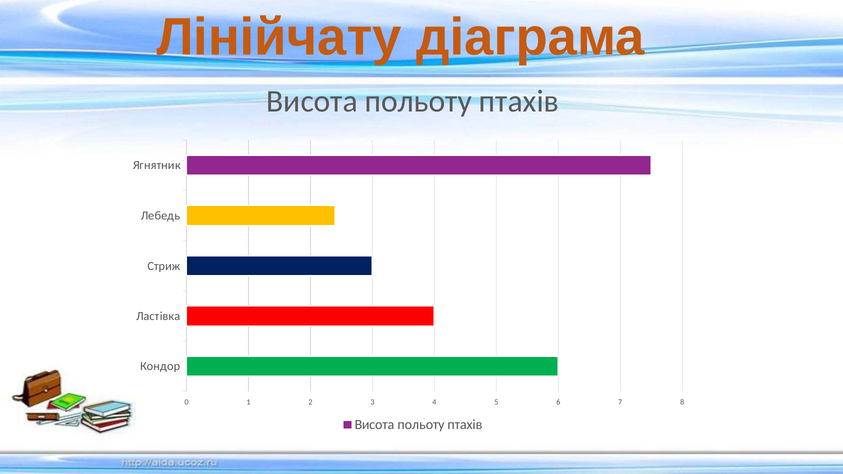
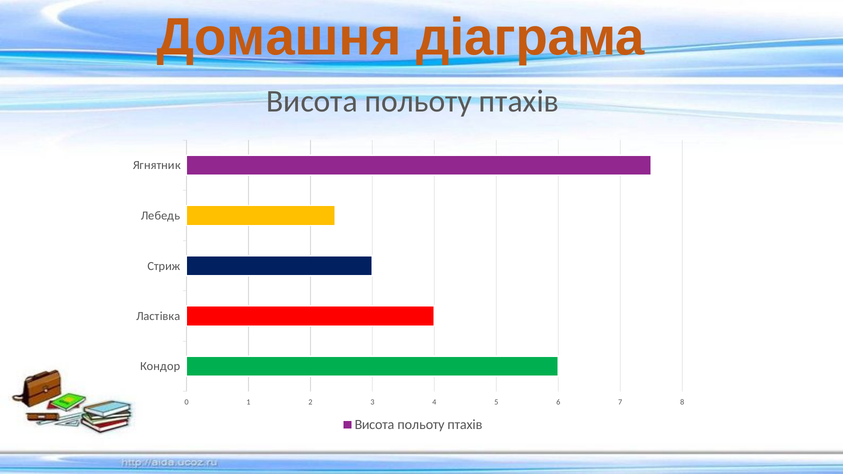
Лінійчату: Лінійчату -> Домашня (279, 37)
